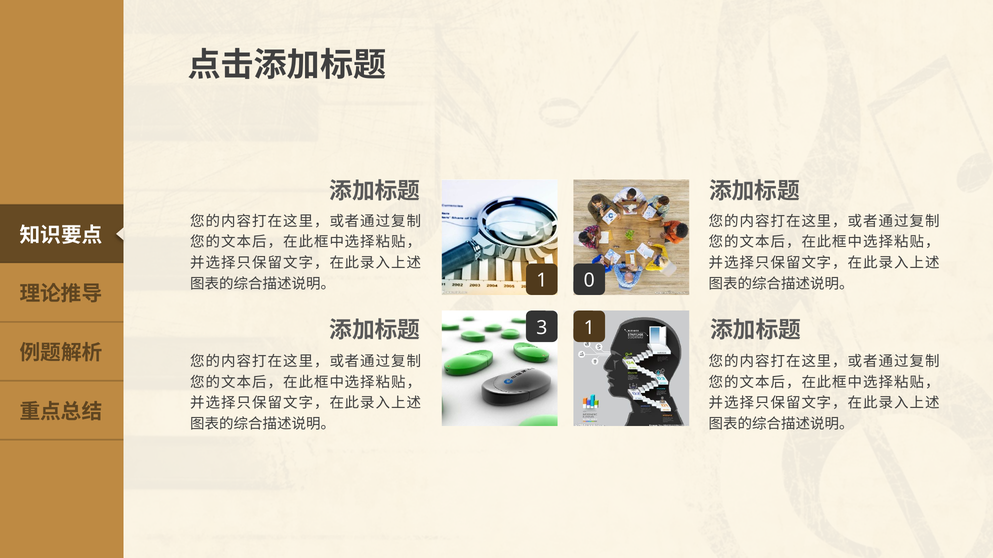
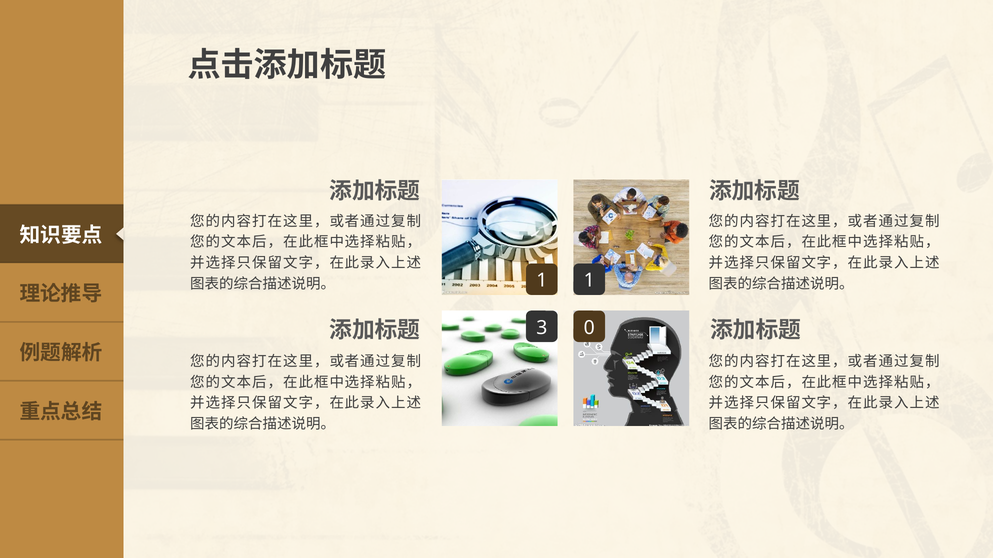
1 0: 0 -> 1 (589, 281)
3 1: 1 -> 0 (589, 328)
